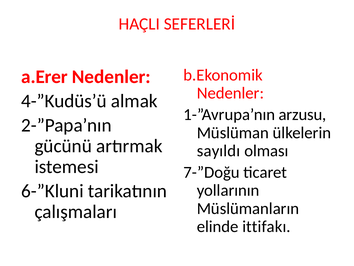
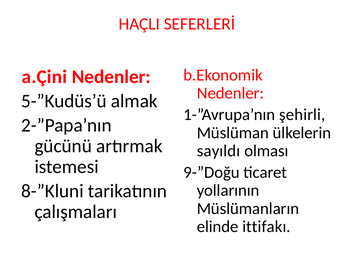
a.Erer: a.Erer -> a.Çini (44, 77)
4-”Kudüs’ü: 4-”Kudüs’ü -> 5-”Kudüs’ü (64, 101)
arzusu: arzusu -> şehirli (302, 114)
7-”Doğu: 7-”Doğu -> 9-”Doğu (212, 172)
6-”Kluni: 6-”Kluni -> 8-”Kluni (52, 191)
